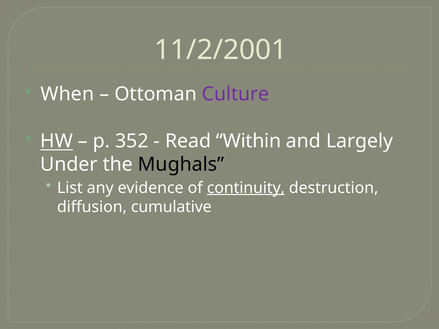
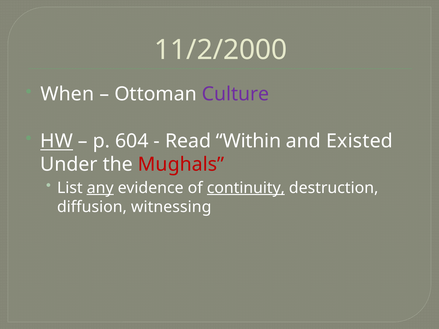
11/2/2001: 11/2/2001 -> 11/2/2000 (221, 50)
352: 352 -> 604 (132, 141)
Largely: Largely -> Existed (359, 141)
Mughals colour: black -> red (181, 165)
any underline: none -> present (100, 188)
cumulative: cumulative -> witnessing (171, 207)
